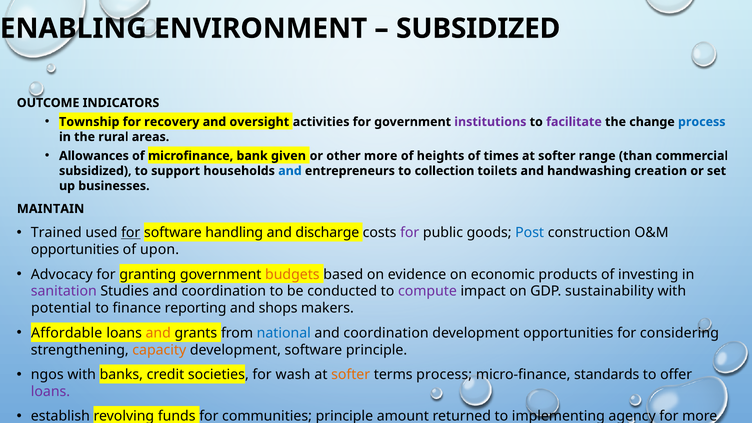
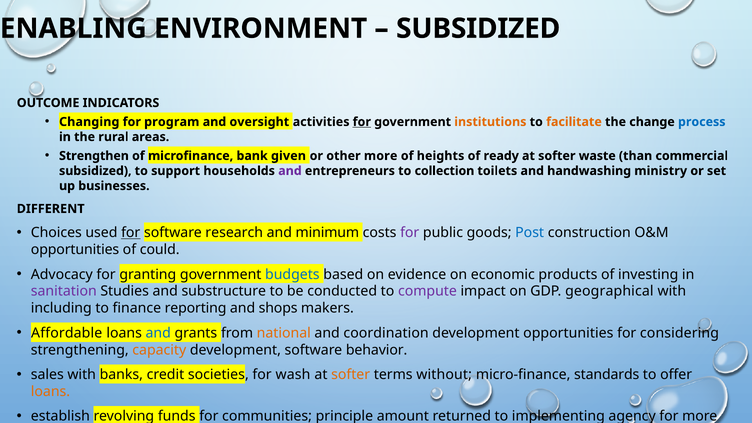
Township: Township -> Changing (89, 122)
recovery: recovery -> program (172, 122)
for underline: none -> present (362, 122)
institutions colour: purple -> orange (490, 122)
facilitate colour: purple -> orange (574, 122)
Allowances: Allowances -> Strengthen (94, 156)
times: times -> ready (501, 156)
range: range -> waste (597, 156)
and colour: blue -> purple (290, 171)
creation: creation -> ministry (661, 171)
MAINTAIN: MAINTAIN -> DIFFERENT (51, 209)
Trained: Trained -> Choices (56, 233)
handling: handling -> research (234, 233)
discharge: discharge -> minimum (327, 233)
upon: upon -> could (160, 250)
budgets colour: orange -> blue (292, 274)
Studies and coordination: coordination -> substructure (224, 291)
sustainability: sustainability -> geographical (609, 291)
potential: potential -> including (61, 308)
and colour: orange -> blue (158, 333)
national colour: blue -> orange (284, 333)
software principle: principle -> behavior (377, 350)
ngos: ngos -> sales (47, 375)
terms process: process -> without (444, 375)
loans colour: purple -> orange (50, 392)
